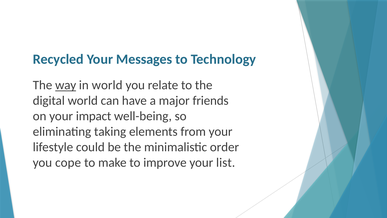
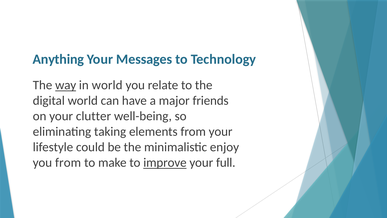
Recycled: Recycled -> Anything (58, 59)
impact: impact -> clutter (93, 116)
order: order -> enjoy (224, 147)
you cope: cope -> from (68, 162)
improve underline: none -> present (165, 162)
list: list -> full (226, 162)
